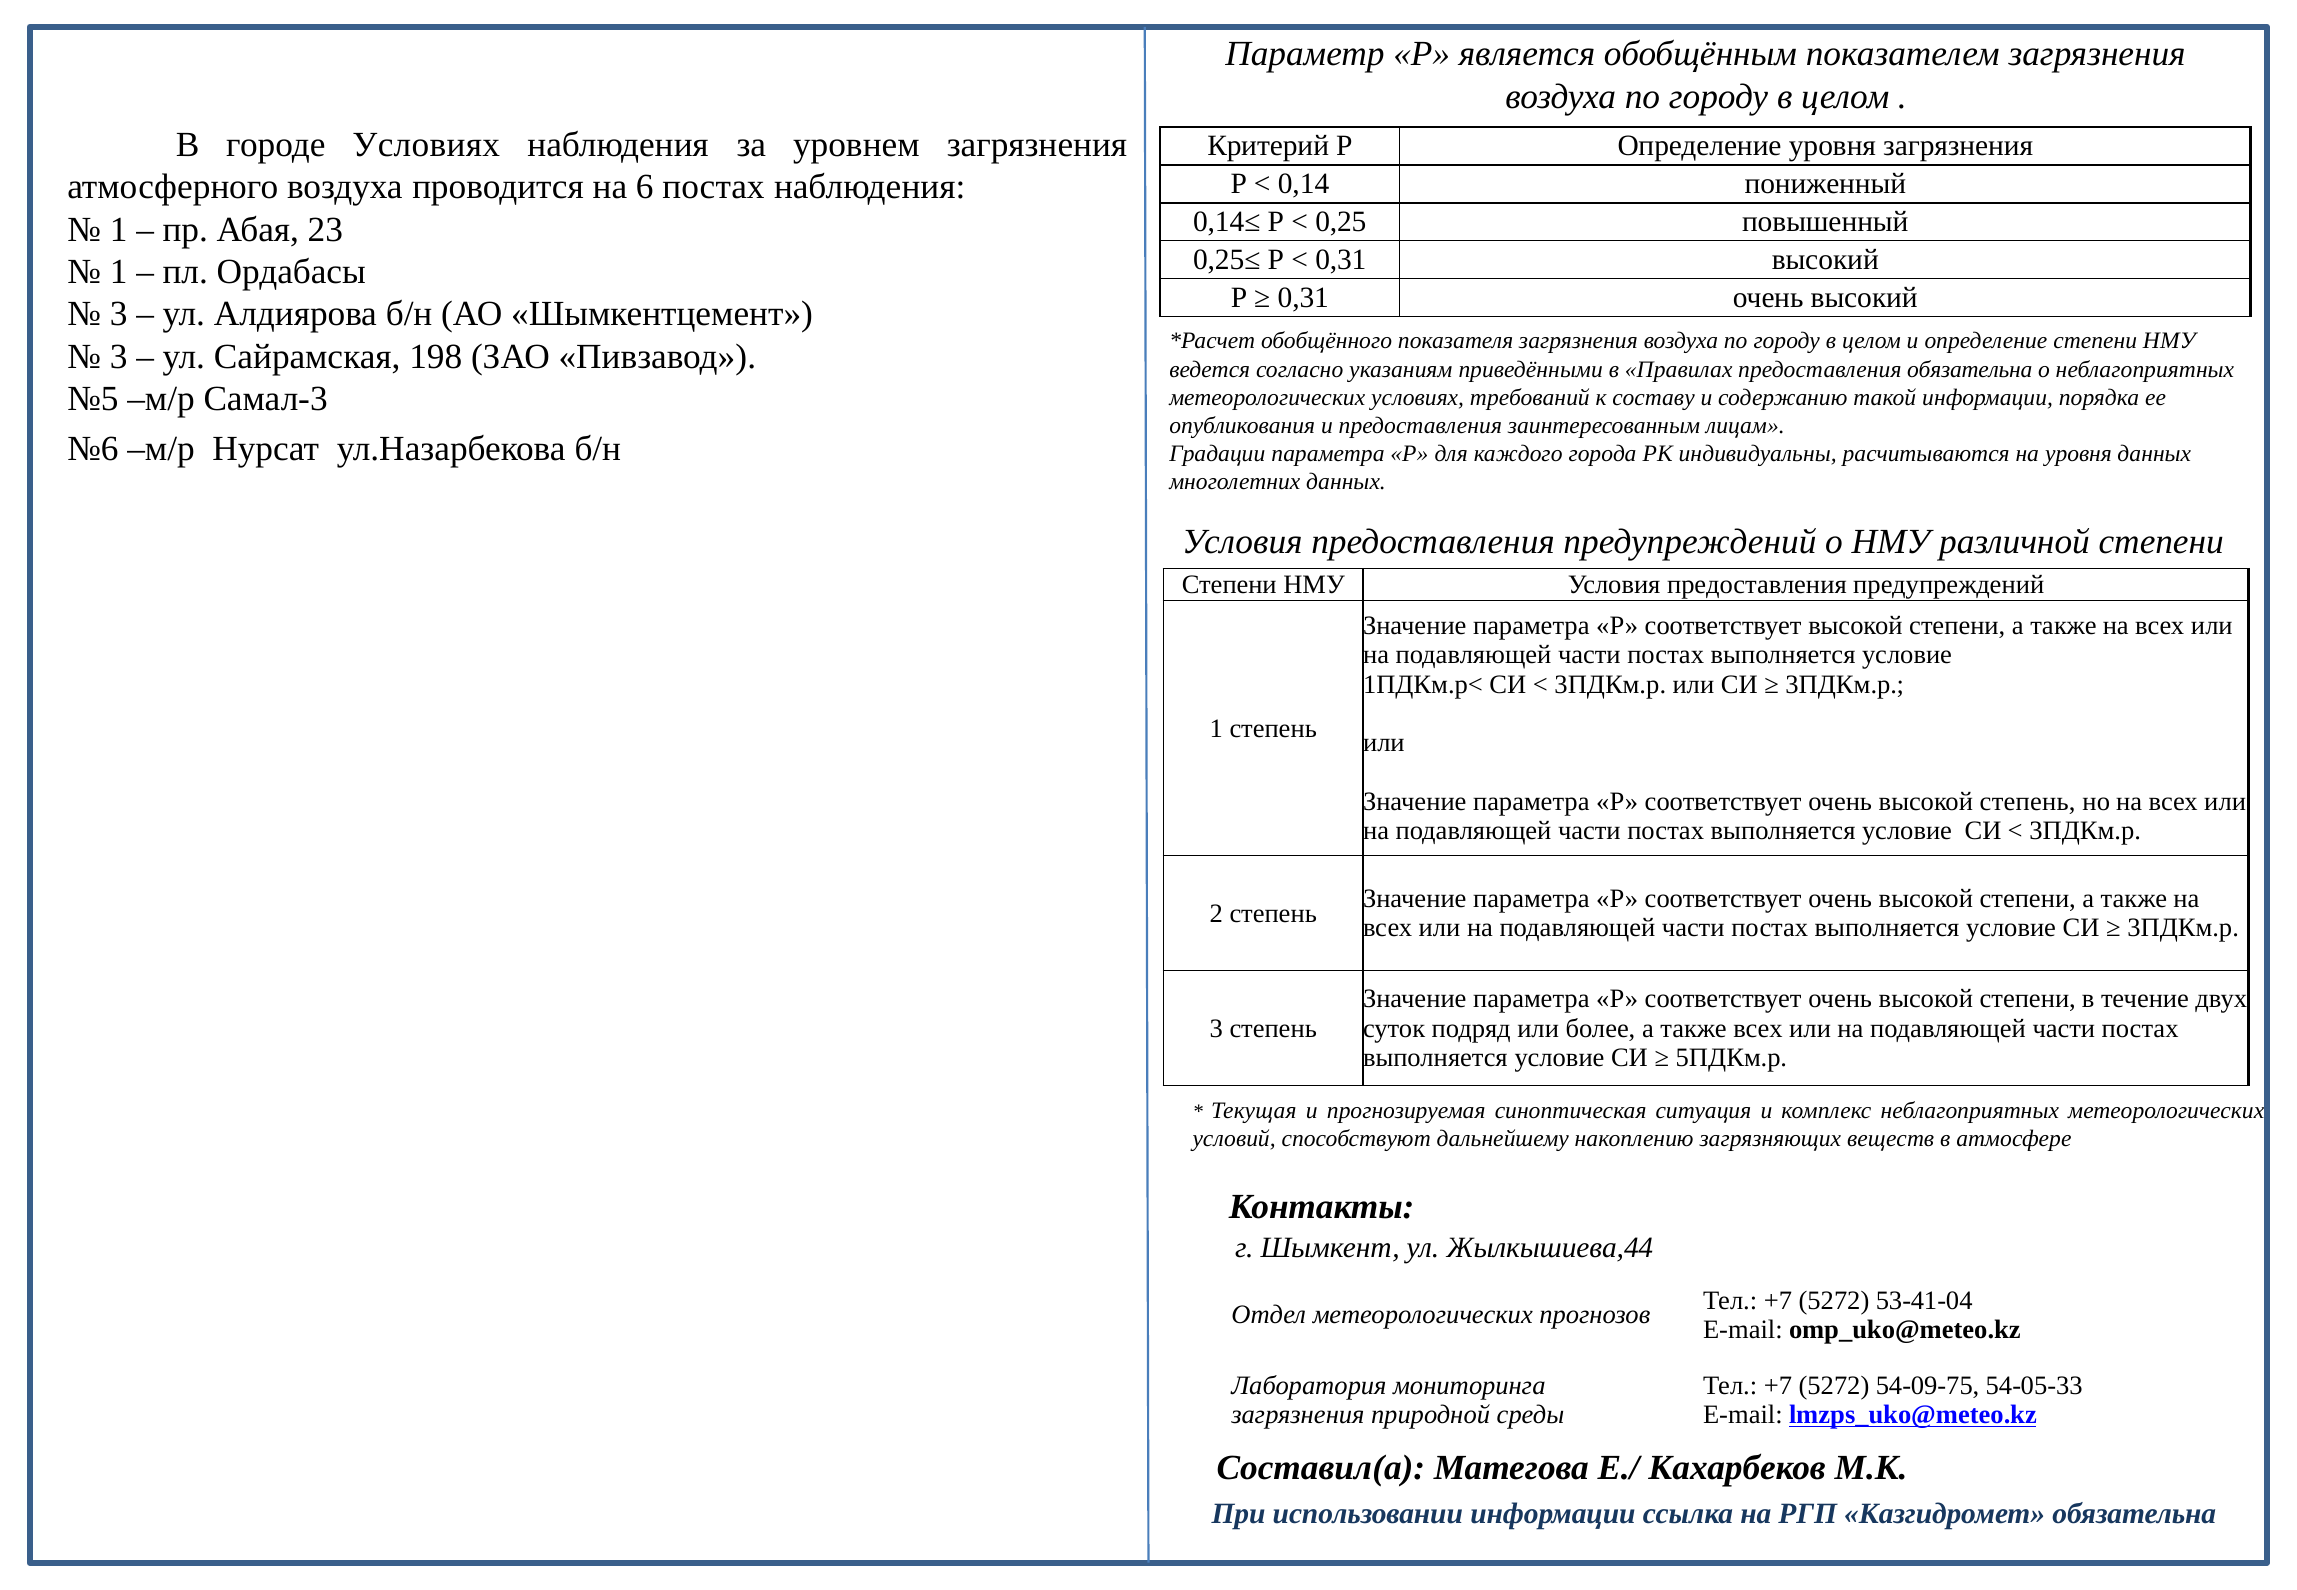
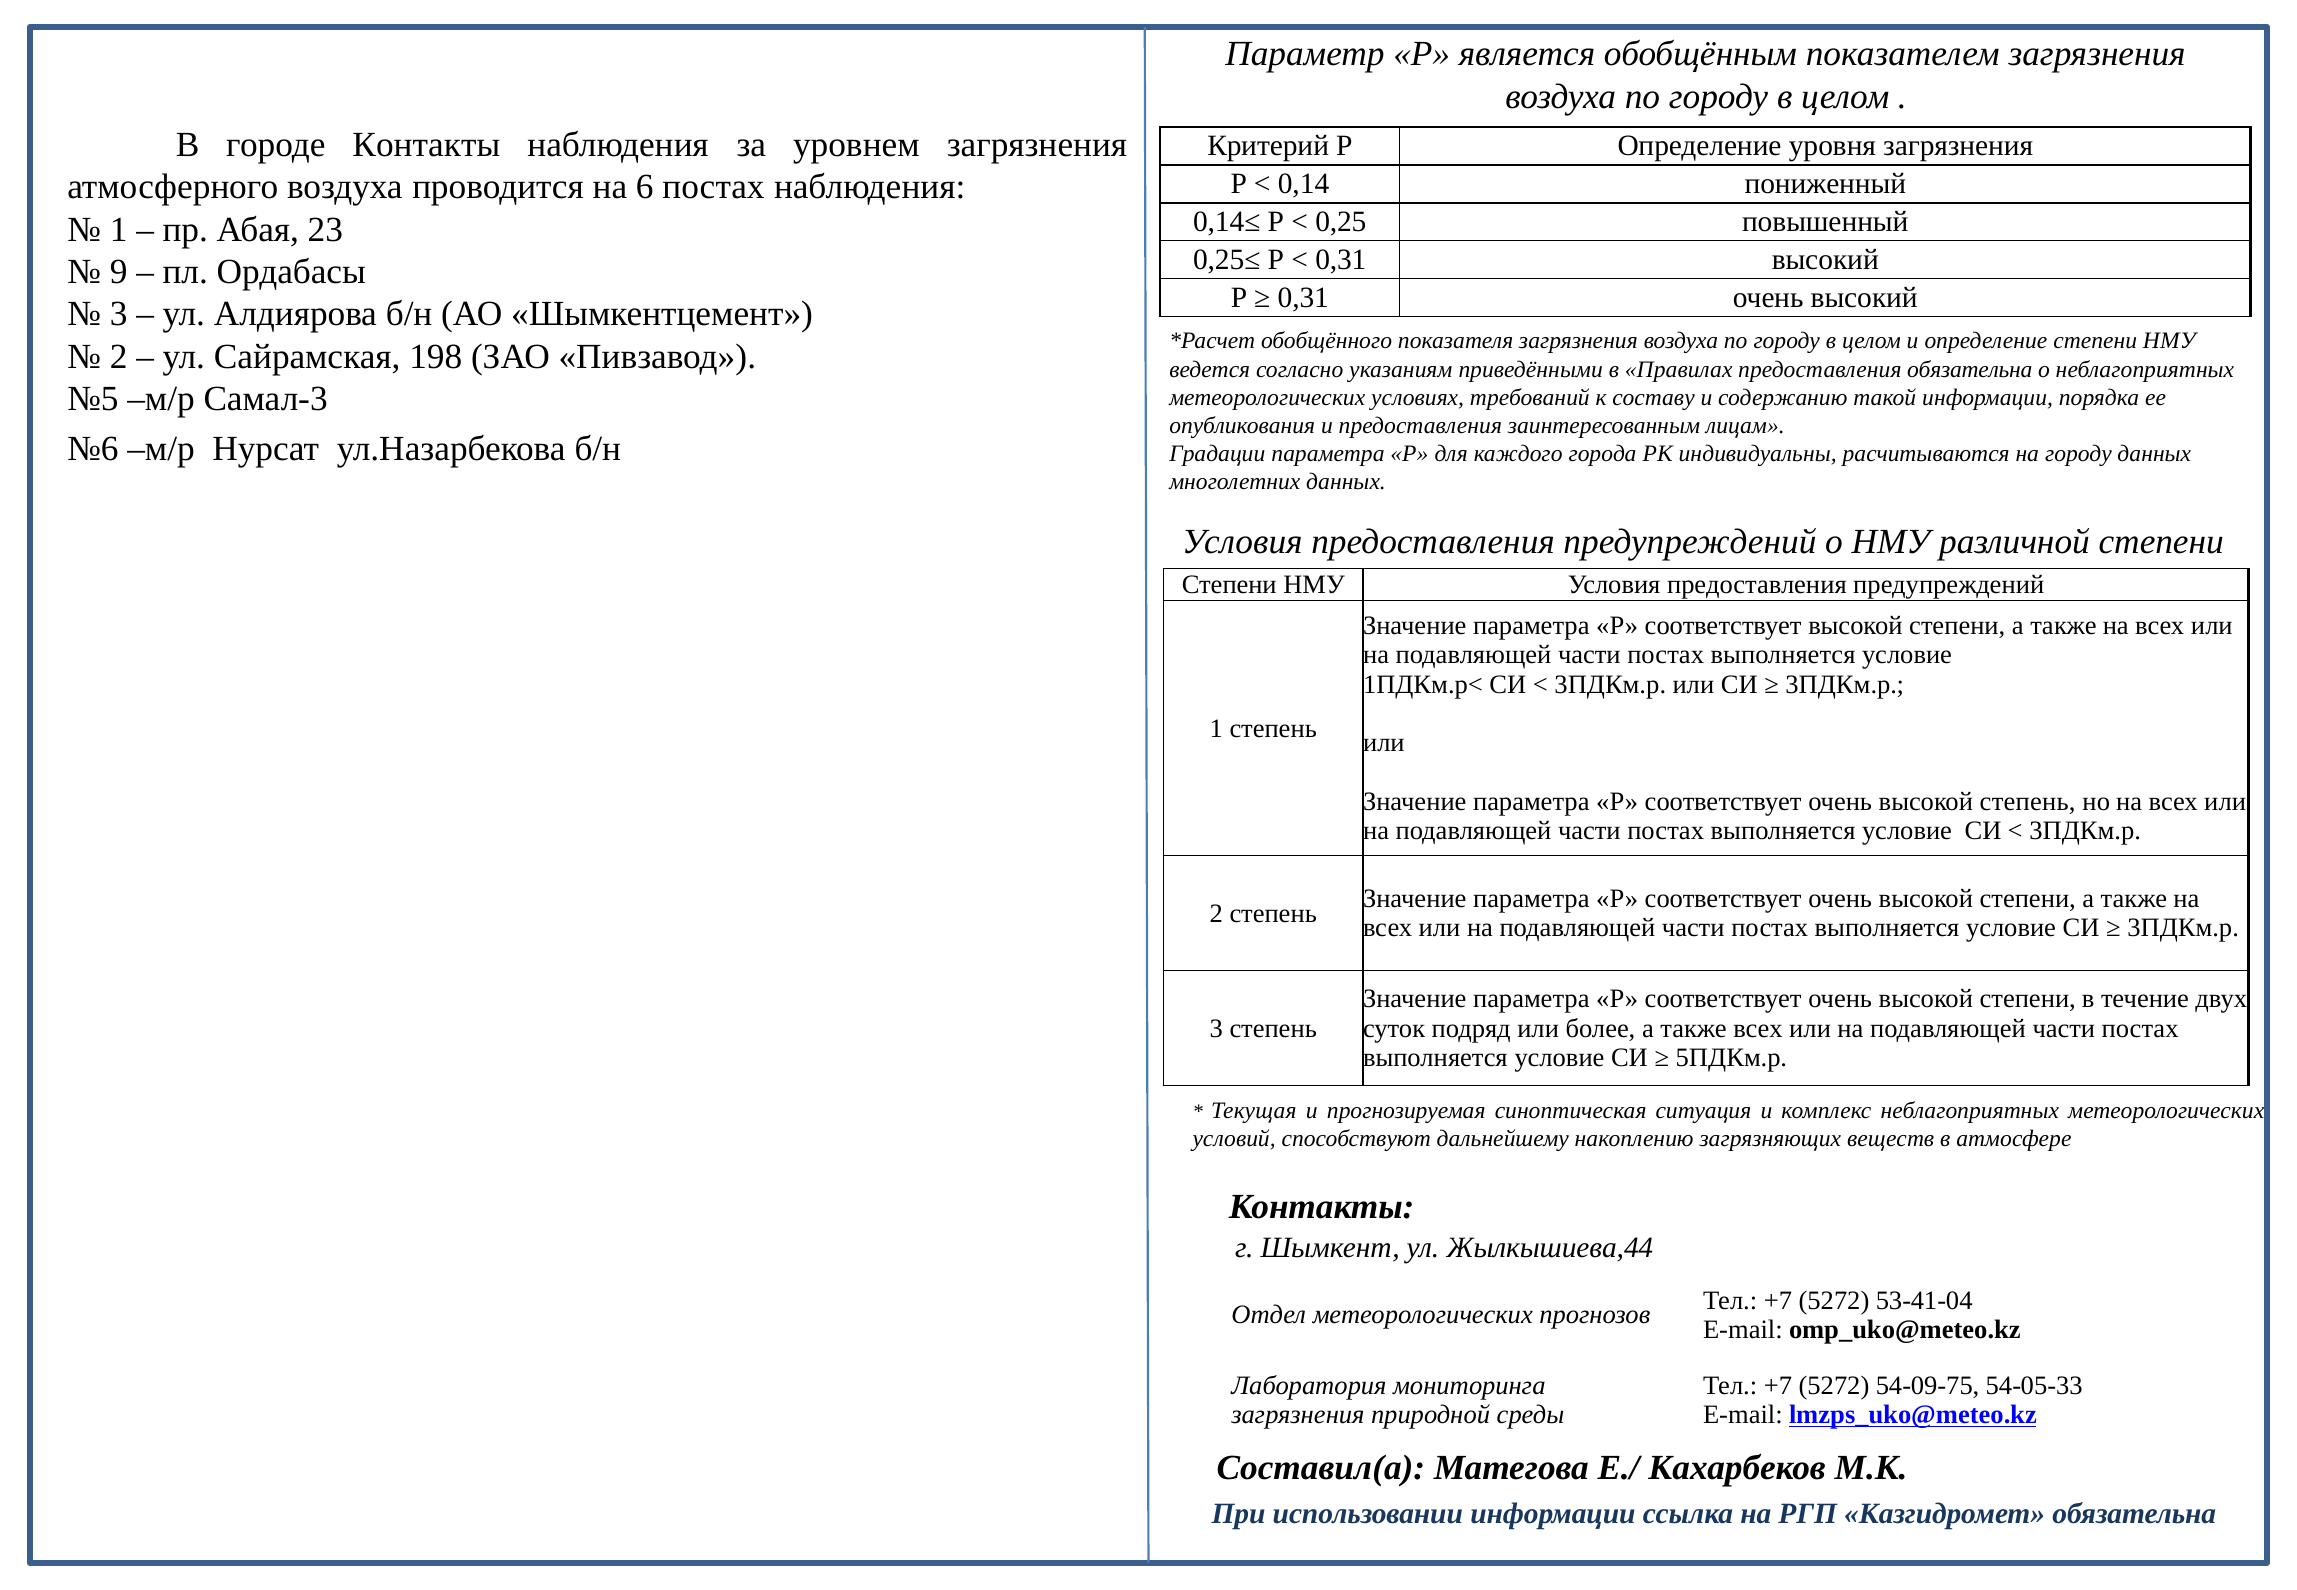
городе Условиях: Условиях -> Контакты (426, 145)
1: 1 -> 9 (119, 272)
3: 3 -> 2 (119, 357)
на уровня: уровня -> городу (2078, 454)
